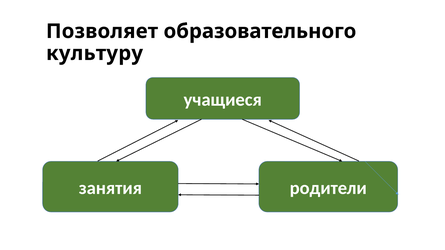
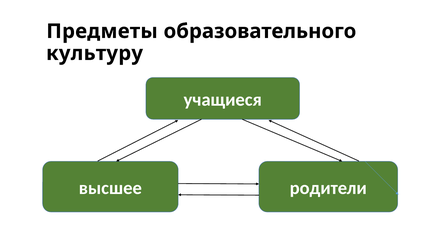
Позволяет: Позволяет -> Предметы (102, 31)
занятия: занятия -> высшее (110, 188)
